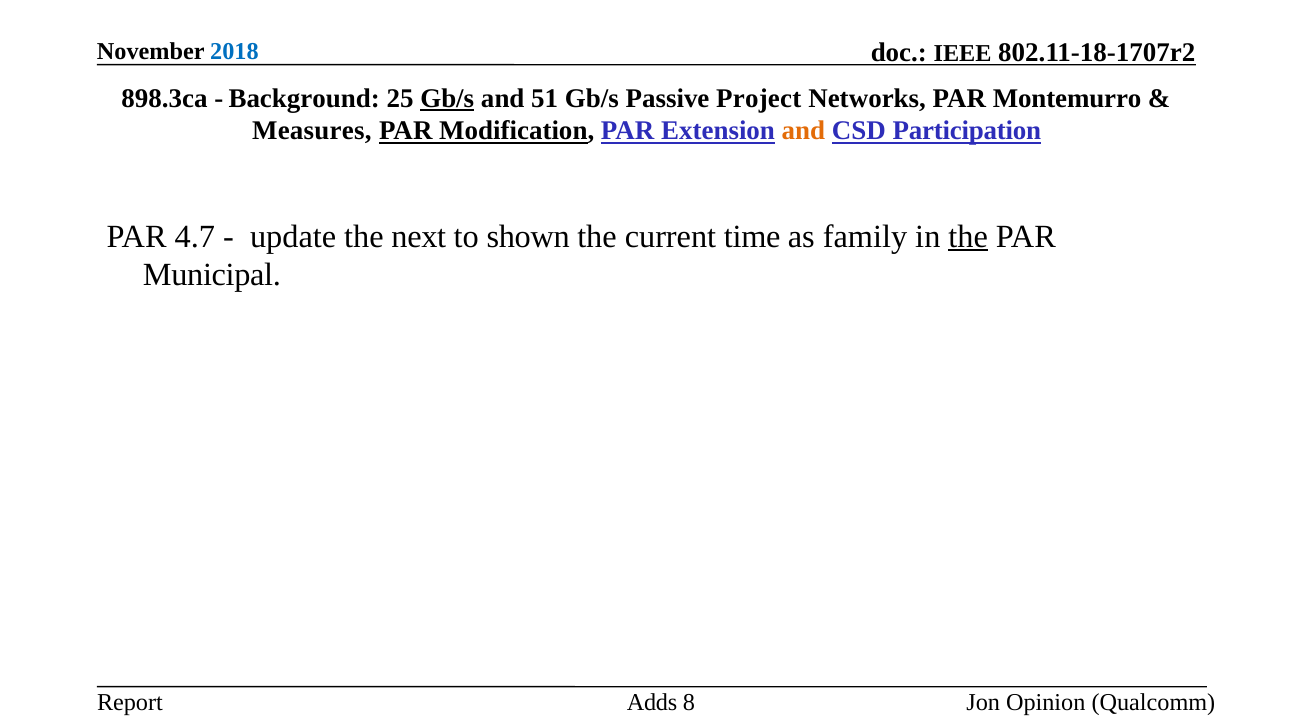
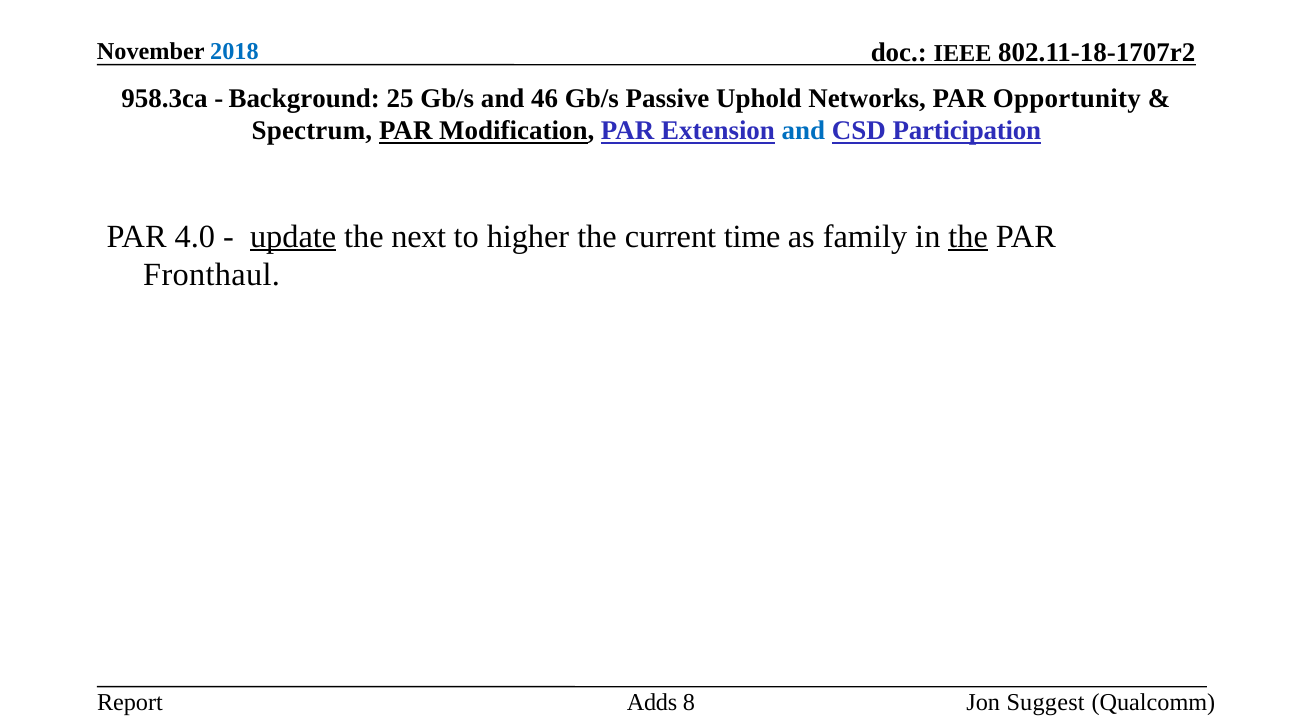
898.3ca: 898.3ca -> 958.3ca (164, 99)
Gb/s underline: present -> none (447, 99)
51: 51 -> 46 (545, 99)
Project: Project -> Uphold (759, 99)
Montemurro: Montemurro -> Opportunity (1067, 99)
Measures: Measures -> Spectrum (312, 131)
and colour: orange -> blue (803, 131)
4.7: 4.7 -> 4.0 (195, 237)
update underline: none -> present (293, 237)
shown: shown -> higher (528, 237)
Municipal: Municipal -> Fronthaul (212, 275)
Opinion: Opinion -> Suggest (1046, 703)
